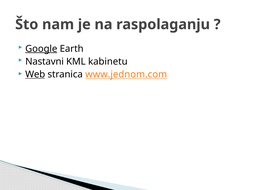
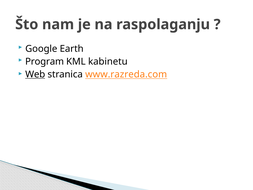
Google underline: present -> none (41, 49)
Nastavni: Nastavni -> Program (45, 61)
www.jednom.com: www.jednom.com -> www.razreda.com (126, 74)
